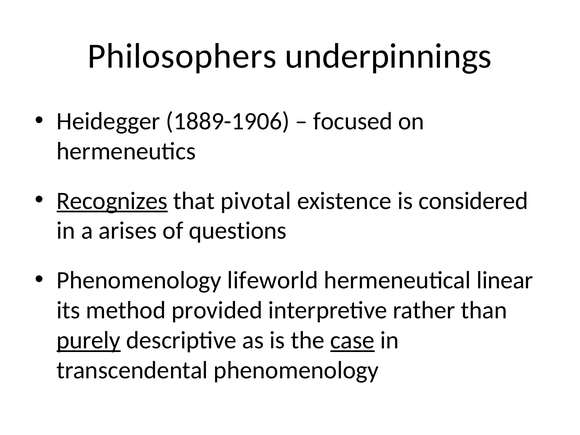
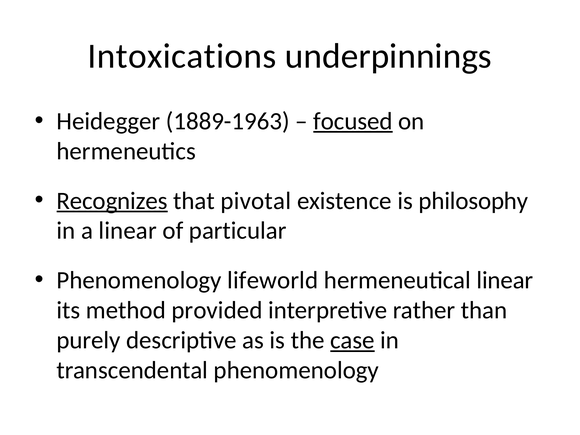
Philosophers: Philosophers -> Intoxications (182, 56)
1889-1906: 1889-1906 -> 1889-1963 (228, 121)
focused underline: none -> present (353, 121)
considered: considered -> philosophy (473, 201)
a arises: arises -> linear (128, 231)
questions: questions -> particular (238, 231)
purely underline: present -> none (89, 340)
